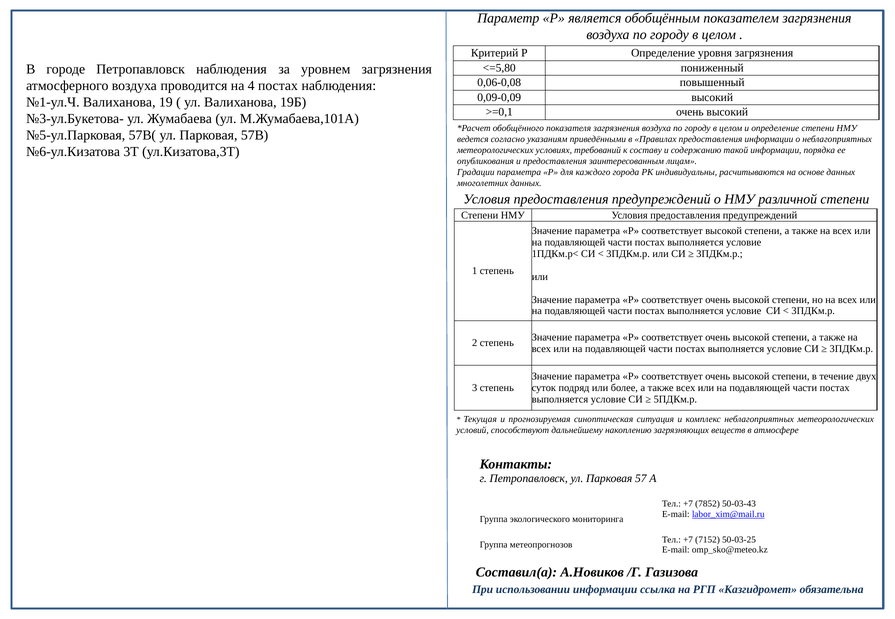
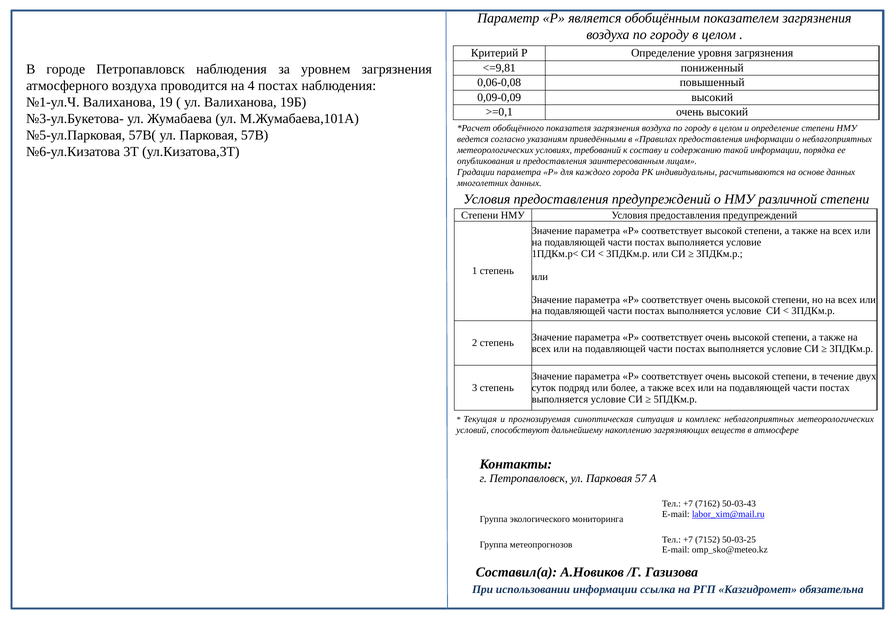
<=5,80: <=5,80 -> <=9,81 (499, 68)
7852: 7852 -> 7162 (708, 504)
